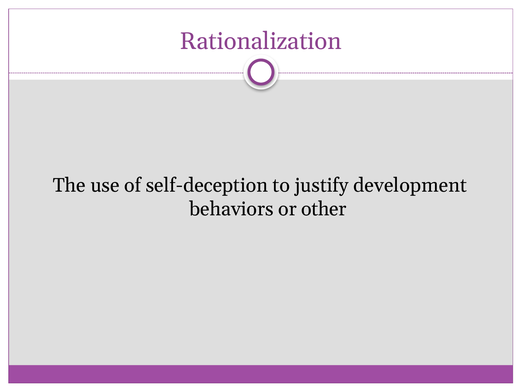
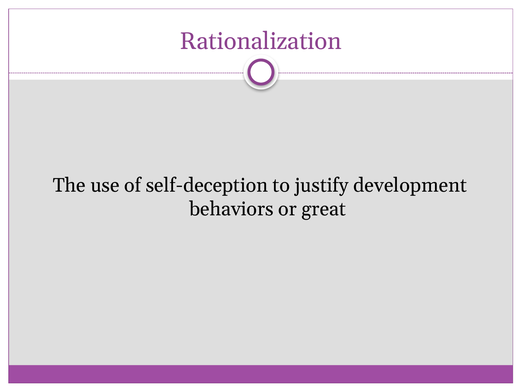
other: other -> great (324, 209)
